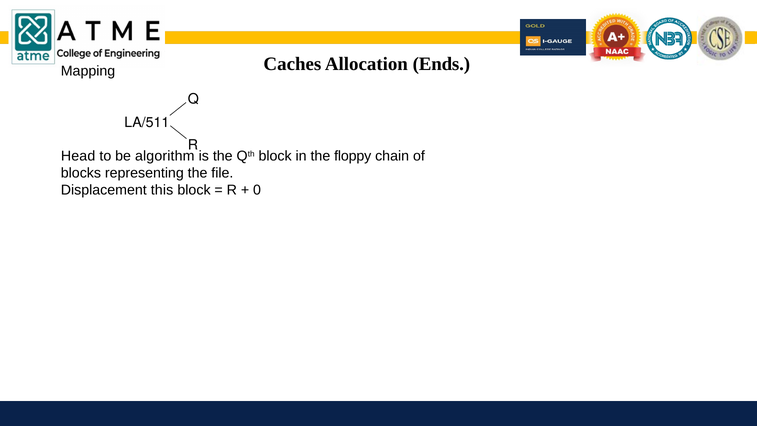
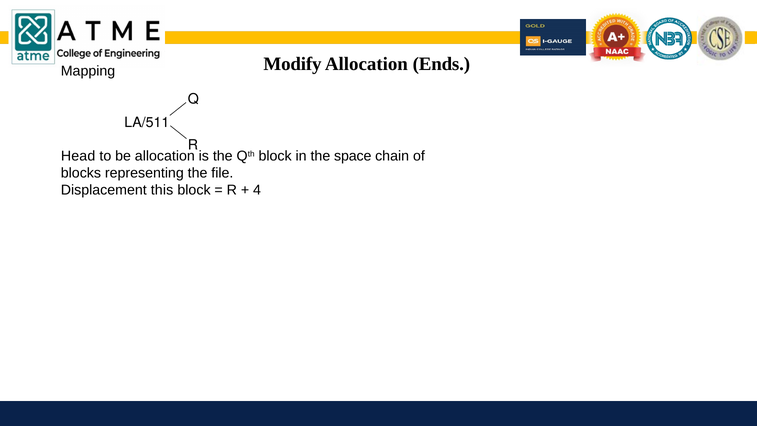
Caches: Caches -> Modify (292, 64)
be algorithm: algorithm -> allocation (165, 156)
floppy: floppy -> space (353, 156)
0: 0 -> 4 (257, 190)
